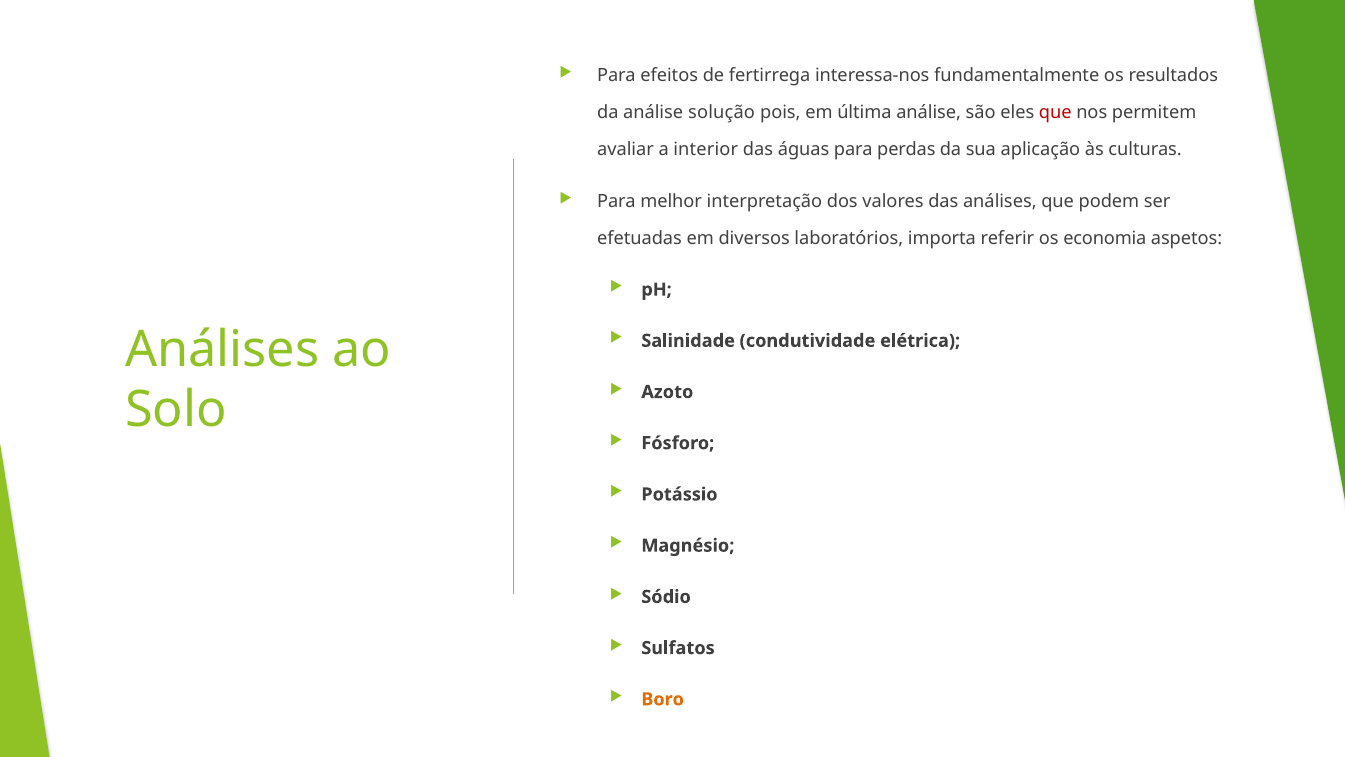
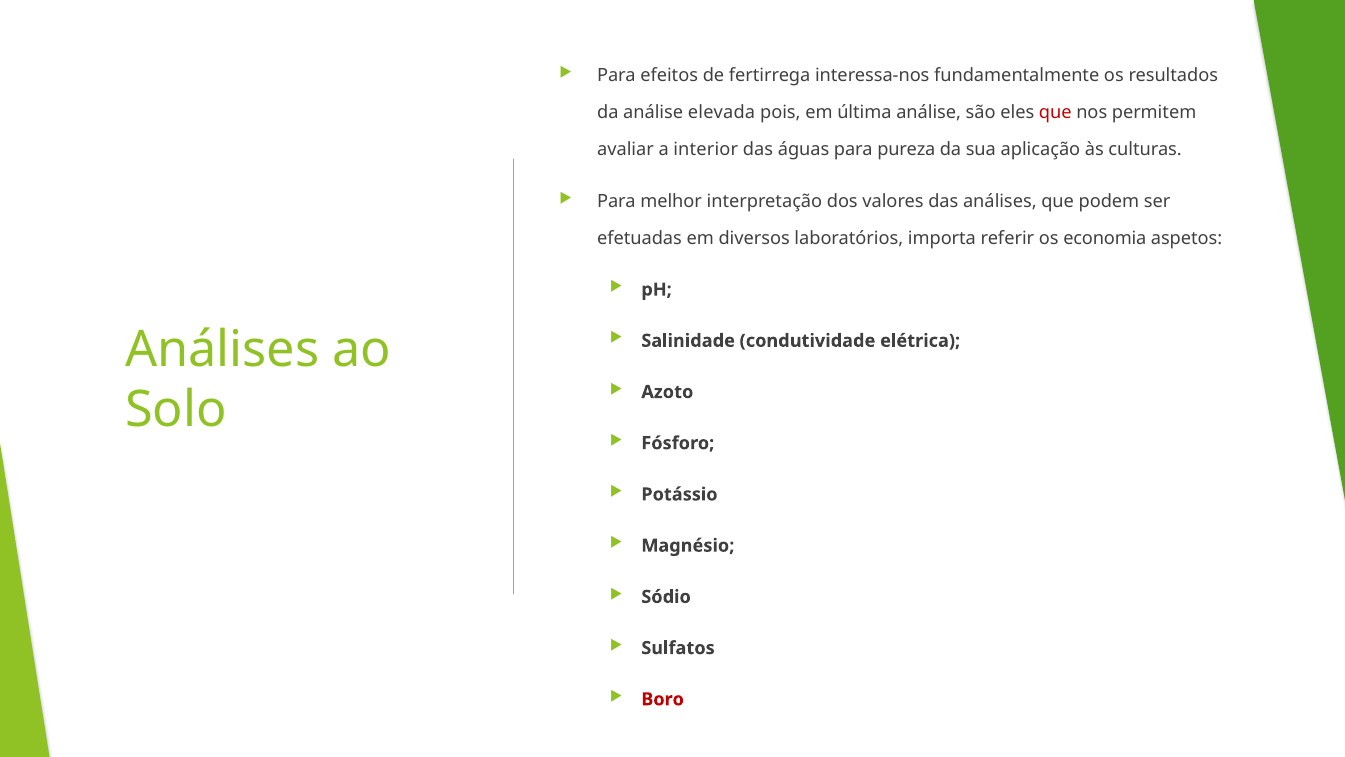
solução: solução -> elevada (722, 113)
perdas: perdas -> pureza (906, 150)
Boro colour: orange -> red (663, 699)
